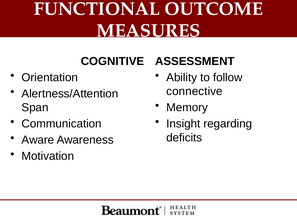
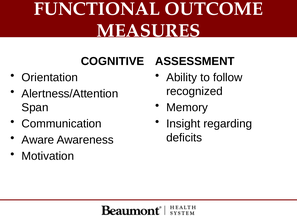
connective: connective -> recognized (195, 91)
